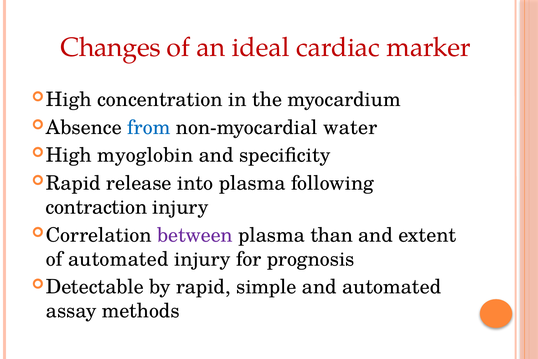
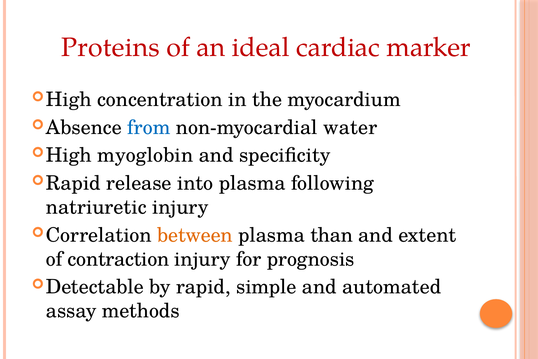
Changes: Changes -> Proteins (110, 47)
contraction: contraction -> natriuretic (96, 207)
between colour: purple -> orange (195, 235)
of automated: automated -> contraction (118, 259)
